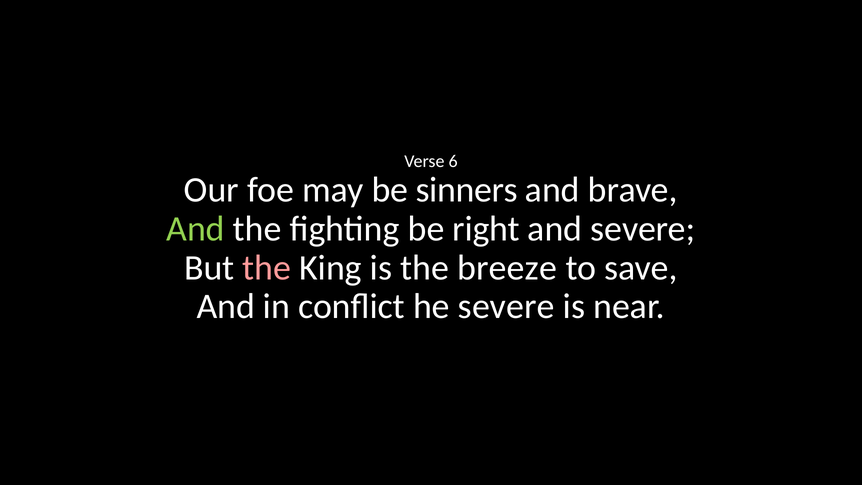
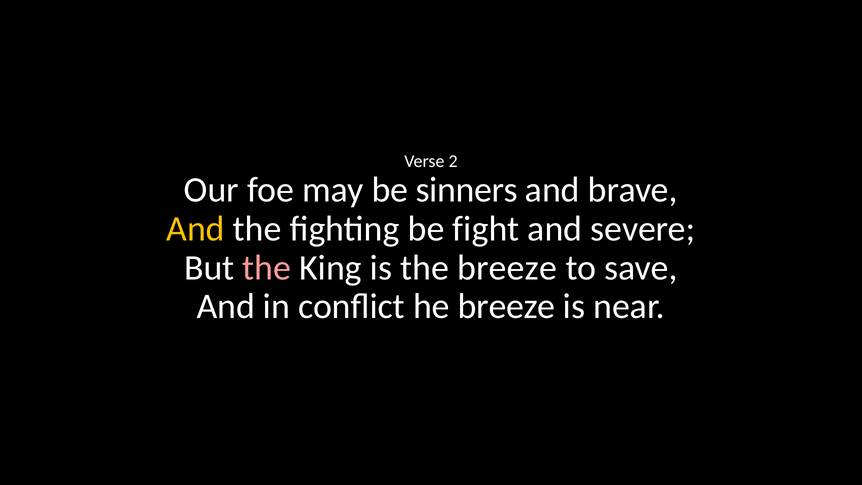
6: 6 -> 2 (453, 161)
And colour: light green -> yellow (196, 229)
right: right -> fight (486, 229)
he severe: severe -> breeze (507, 306)
